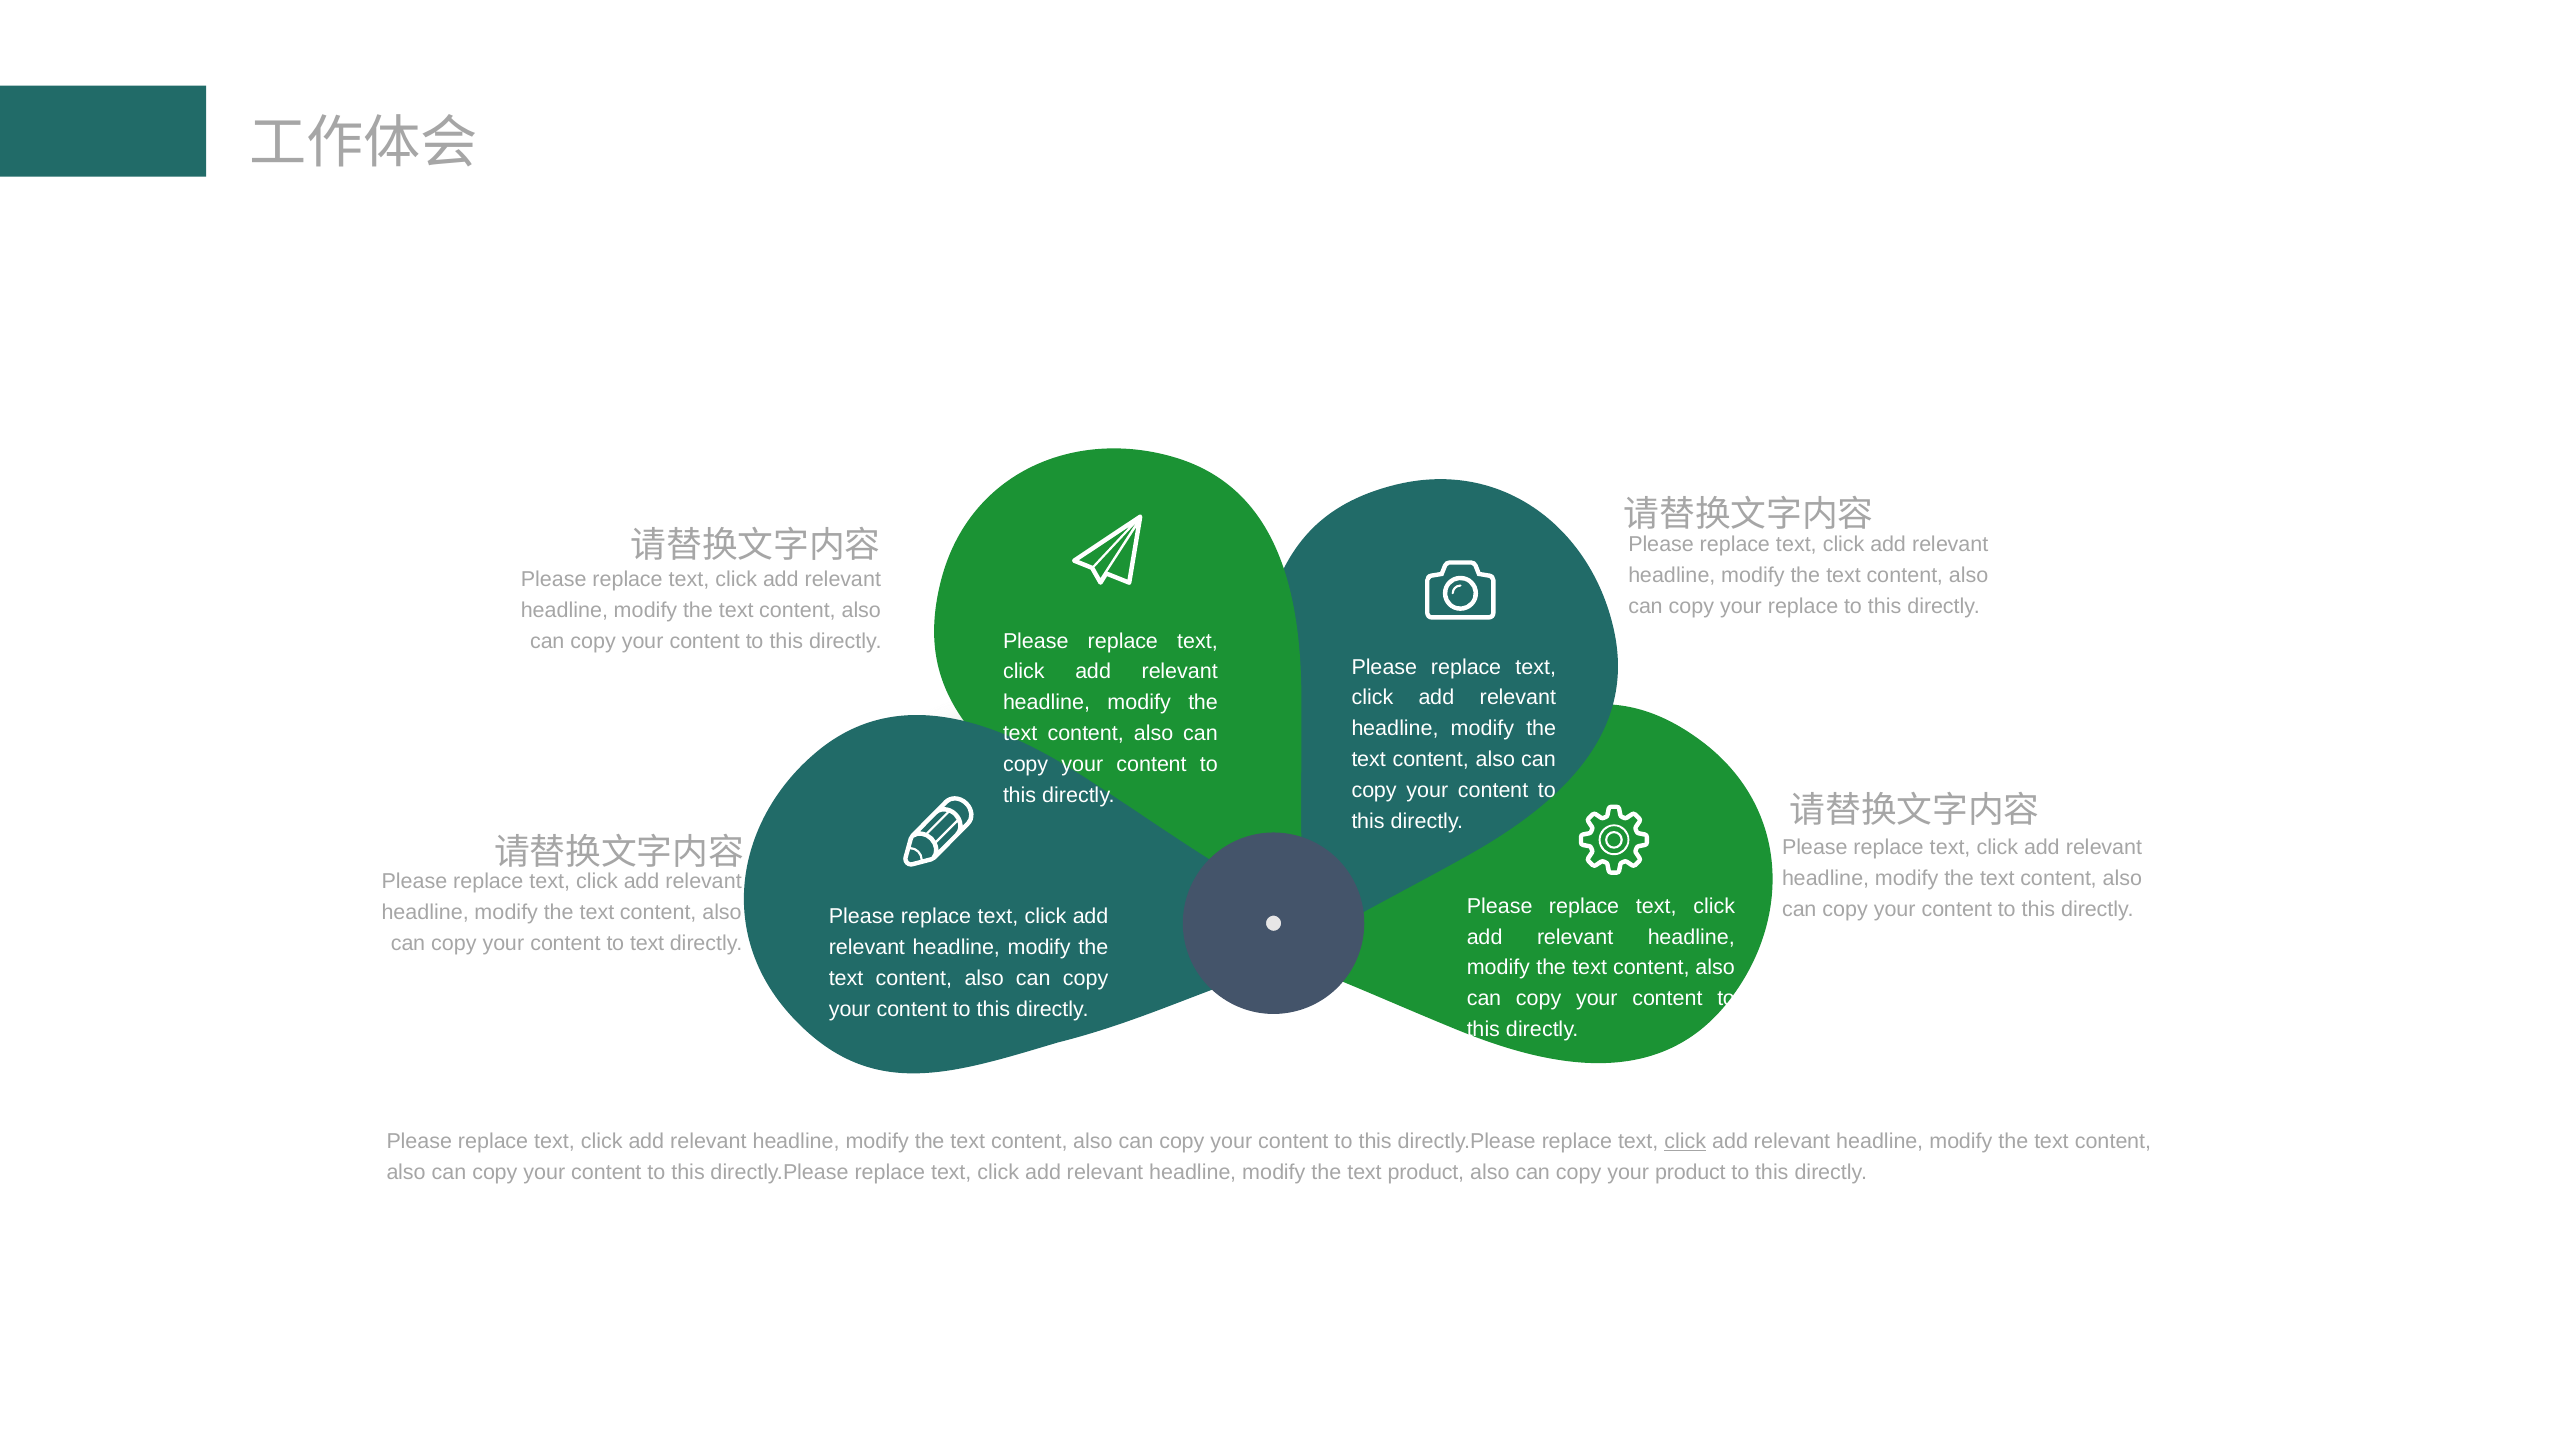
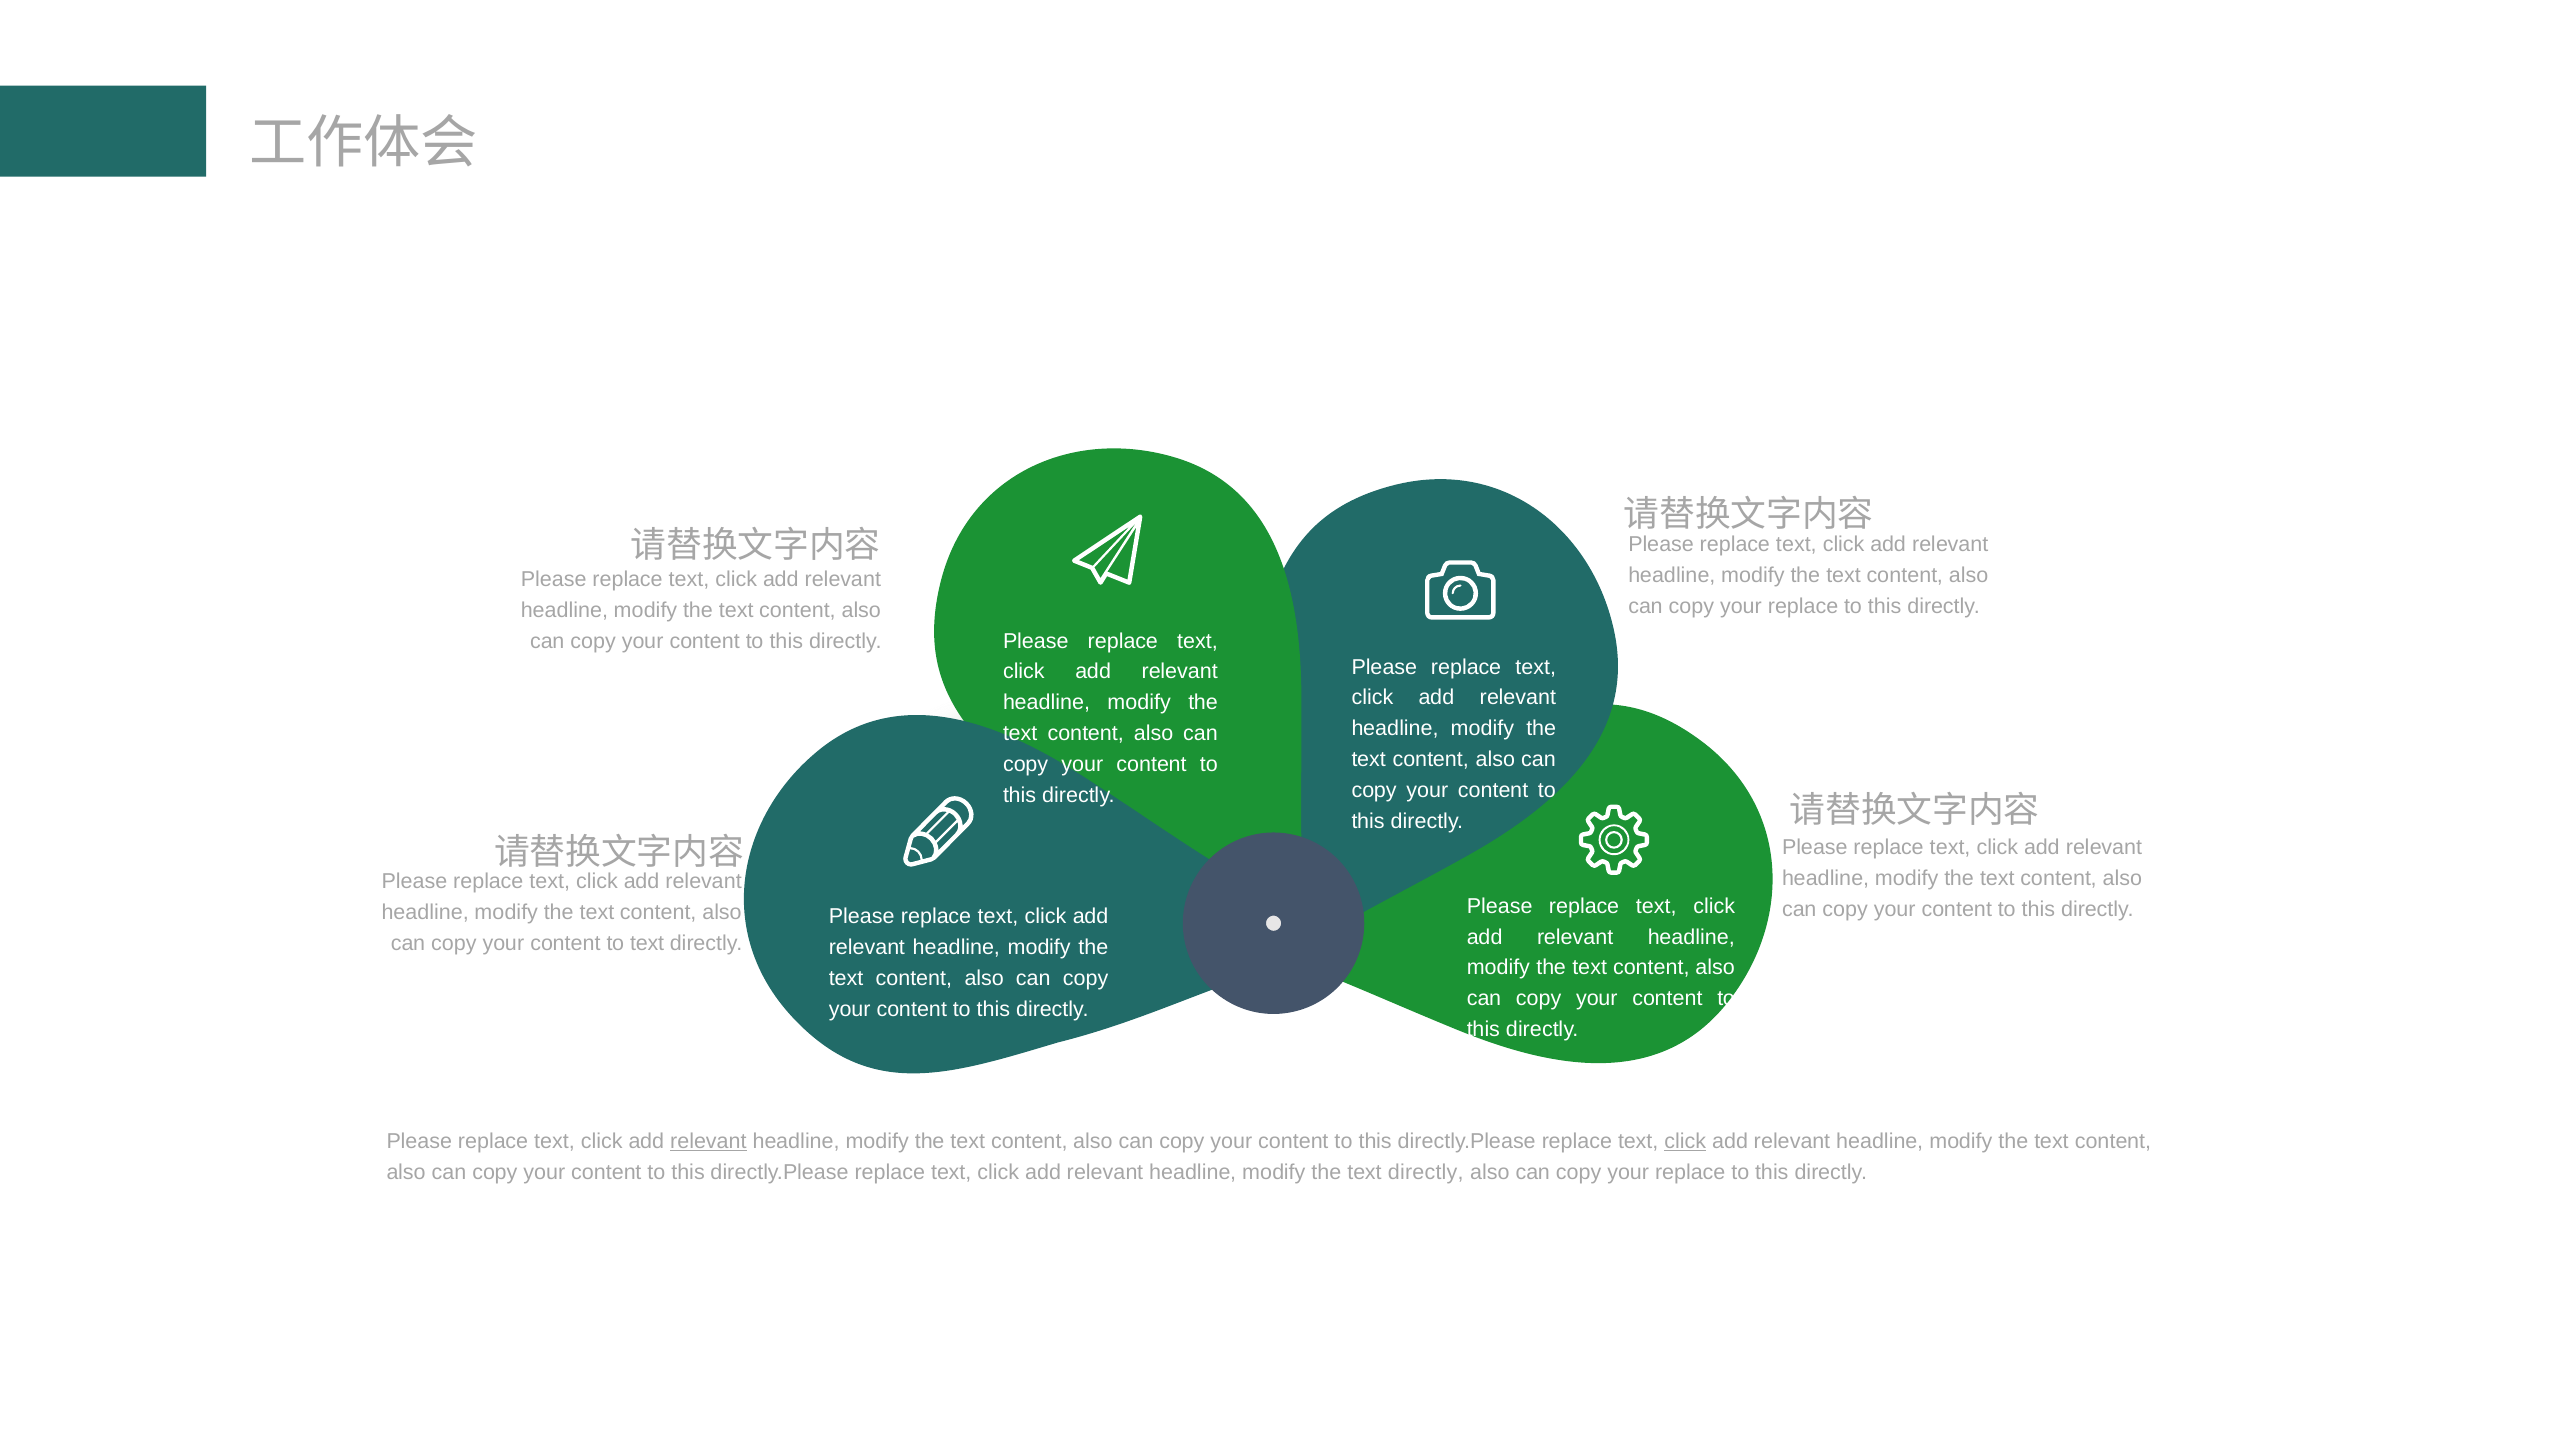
relevant underline: none -> present (708, 1142)
the text product: product -> directly (1426, 1172)
product: product -> replace (1690, 1172)
